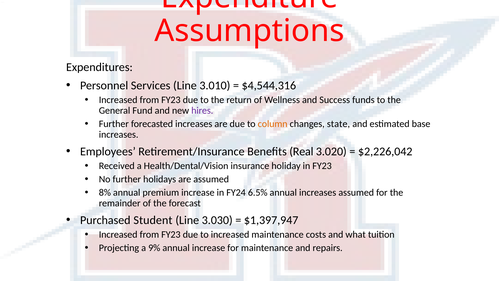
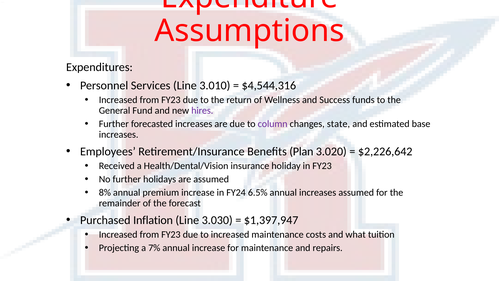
column colour: orange -> purple (273, 124)
Real: Real -> Plan (301, 151)
$2,226,042: $2,226,042 -> $2,226,642 (385, 151)
Student: Student -> Inflation (153, 220)
9%: 9% -> 7% (154, 248)
